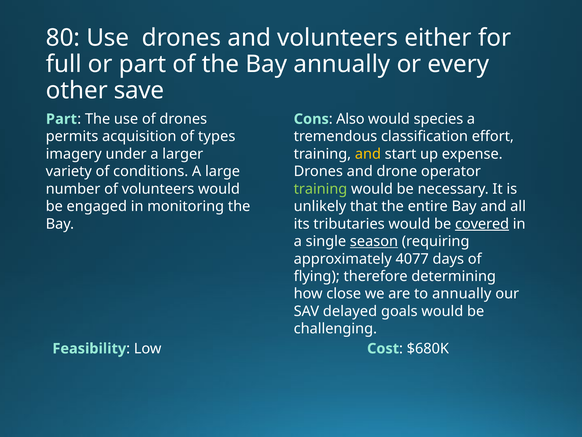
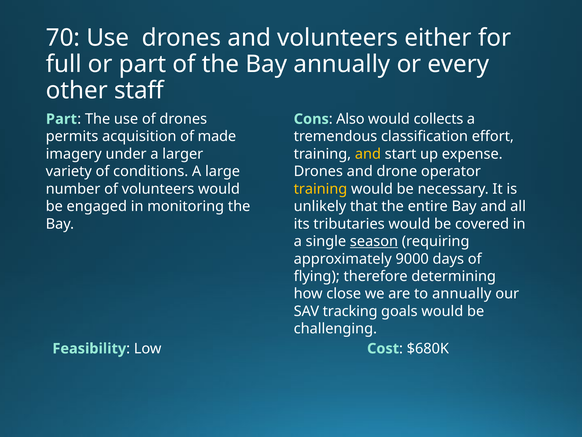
80: 80 -> 70 (63, 38)
save: save -> staff (139, 90)
species: species -> collects (438, 119)
types: types -> made (217, 136)
training colour: light green -> yellow (320, 189)
covered underline: present -> none (482, 224)
4077: 4077 -> 9000 (412, 259)
delayed: delayed -> tracking (350, 311)
